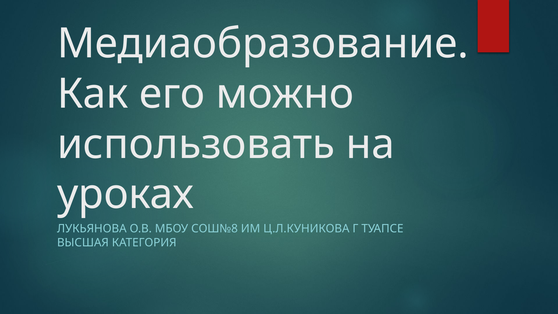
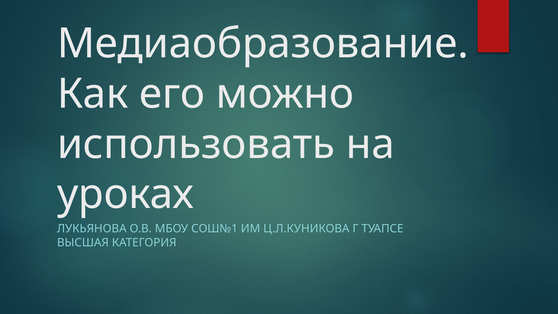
СОШ№8: СОШ№8 -> СОШ№1 (215, 229)
